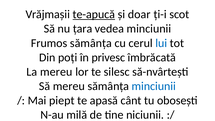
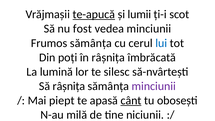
doar: doar -> lumii (139, 14)
țara: țara -> fost (82, 29)
în privesc: privesc -> râșnița (108, 57)
La mereu: mereu -> lumină (56, 72)
Să mereu: mereu -> râșnița (69, 86)
minciunii colour: blue -> purple (154, 86)
cânt underline: none -> present (131, 100)
